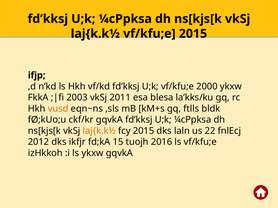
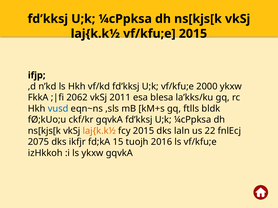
2003: 2003 -> 2062 (77, 98)
vusd colour: orange -> blue (58, 109)
2012: 2012 -> 2075 (38, 142)
